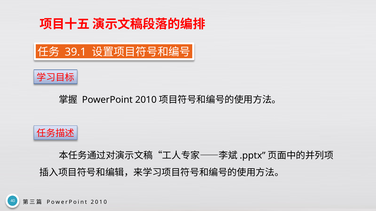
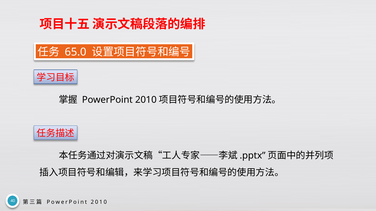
39.1: 39.1 -> 65.0 (76, 52)
